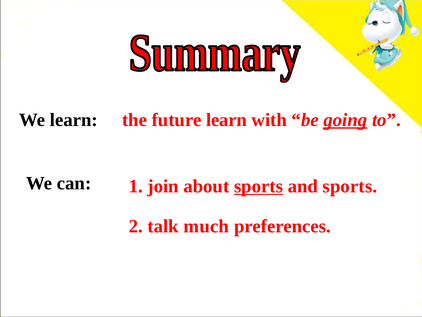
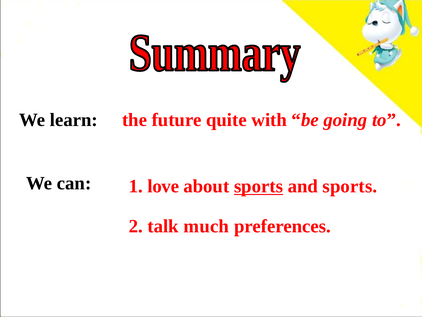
future learn: learn -> quite (226, 120)
going underline: present -> none (345, 120)
join: join -> love (163, 186)
